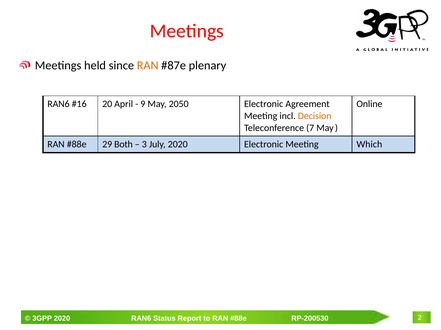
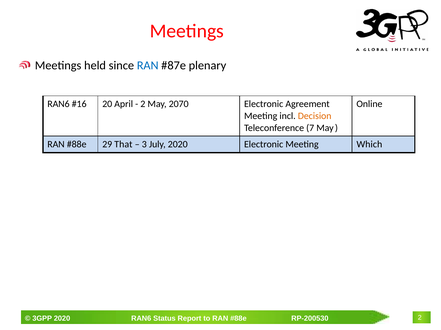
RAN colour: orange -> blue (148, 66)
9: 9 -> 2 (143, 104)
2050: 2050 -> 2070 (179, 104)
Both: Both -> That (123, 145)
